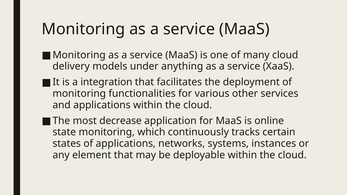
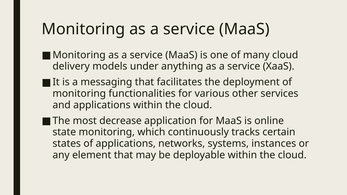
integration: integration -> messaging (106, 82)
